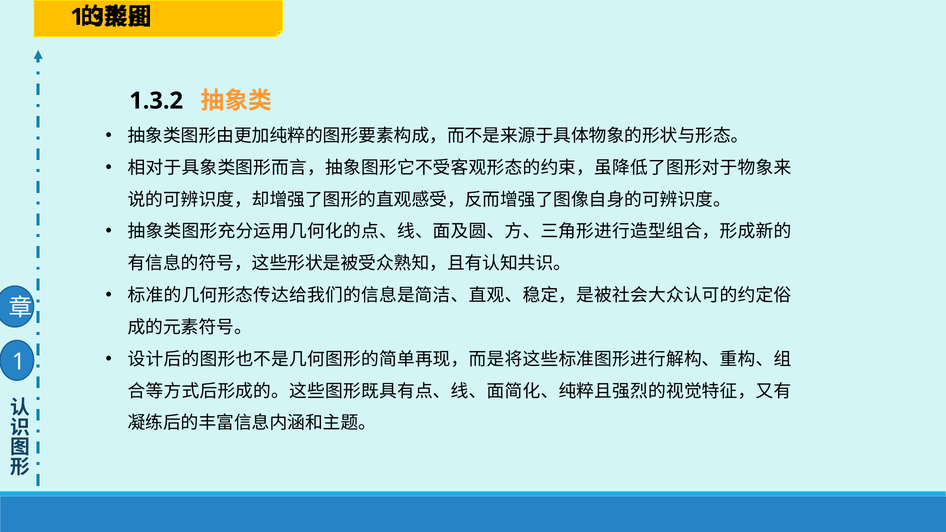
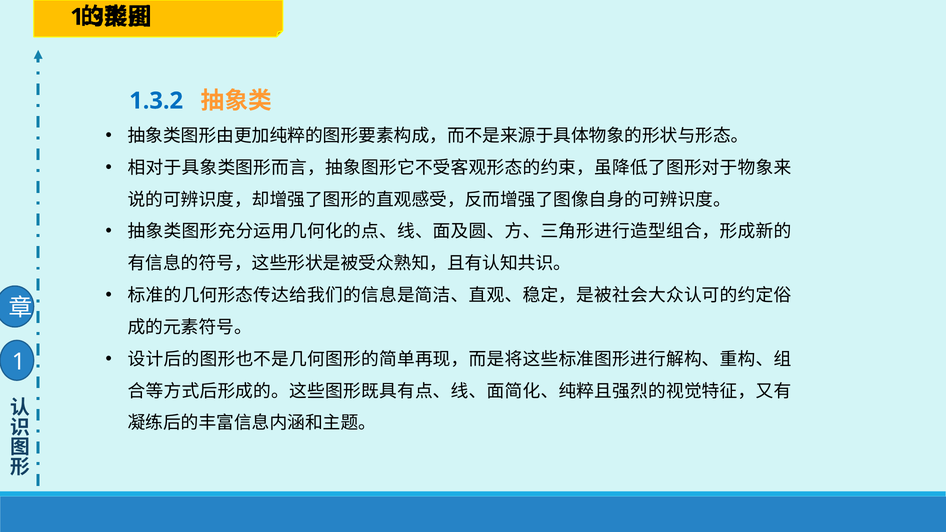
1.3.2 colour: black -> blue (156, 101)
